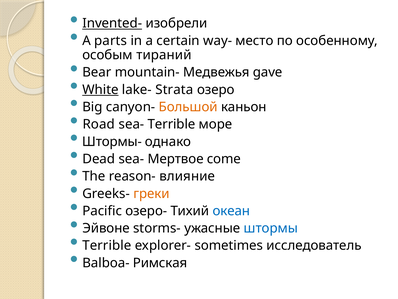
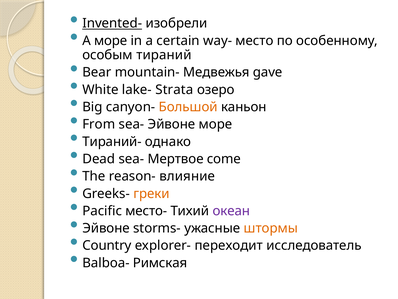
A parts: parts -> море (111, 41)
White underline: present -> none (100, 90)
Road: Road -> From (99, 124)
sea- Terrible: Terrible -> Эйвоне (171, 124)
Штормы-: Штормы- -> Тираний- (112, 141)
озеро-: озеро- -> место- (146, 211)
океан colour: blue -> purple (231, 211)
штормы colour: blue -> orange (271, 228)
Terrible: Terrible -> Country (107, 245)
sometimes: sometimes -> переходит (229, 245)
